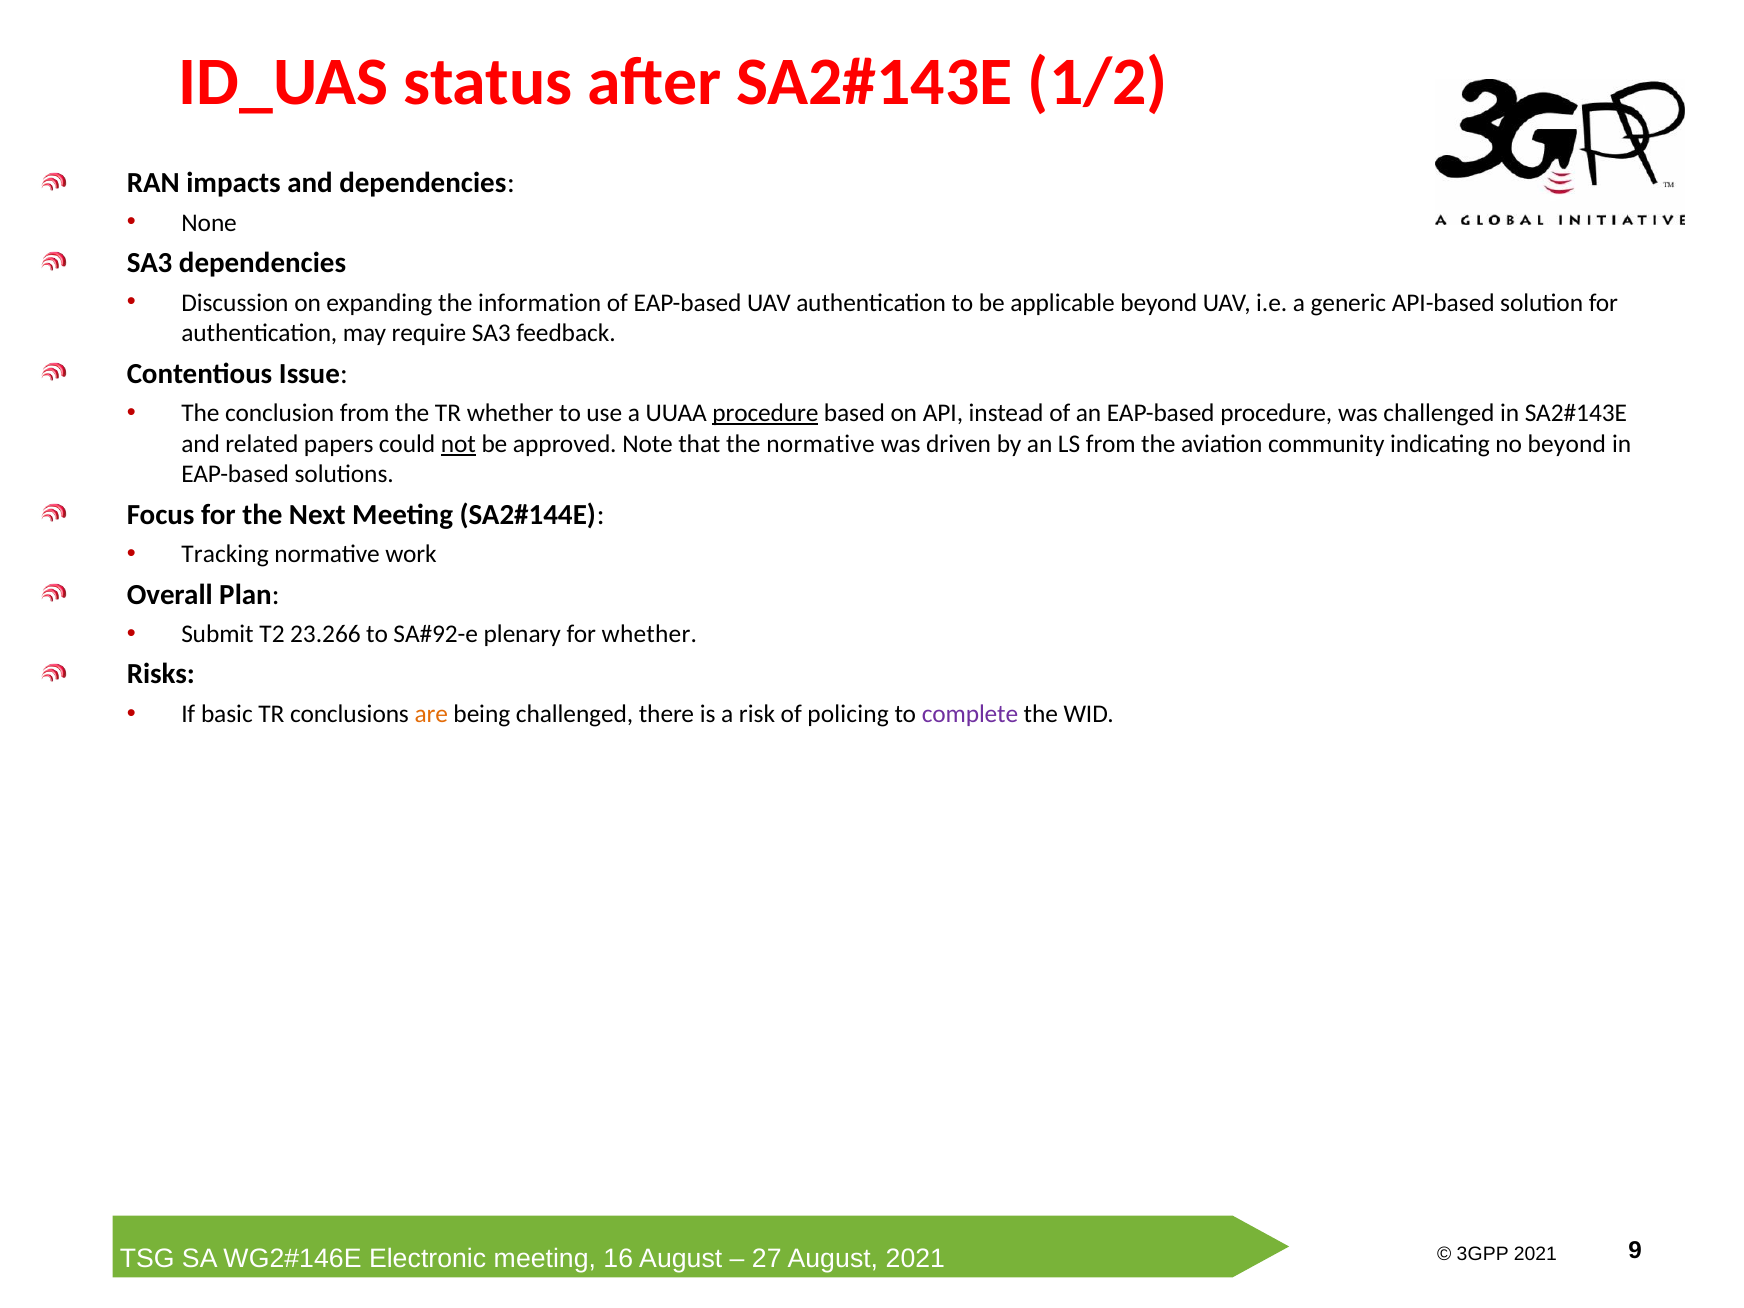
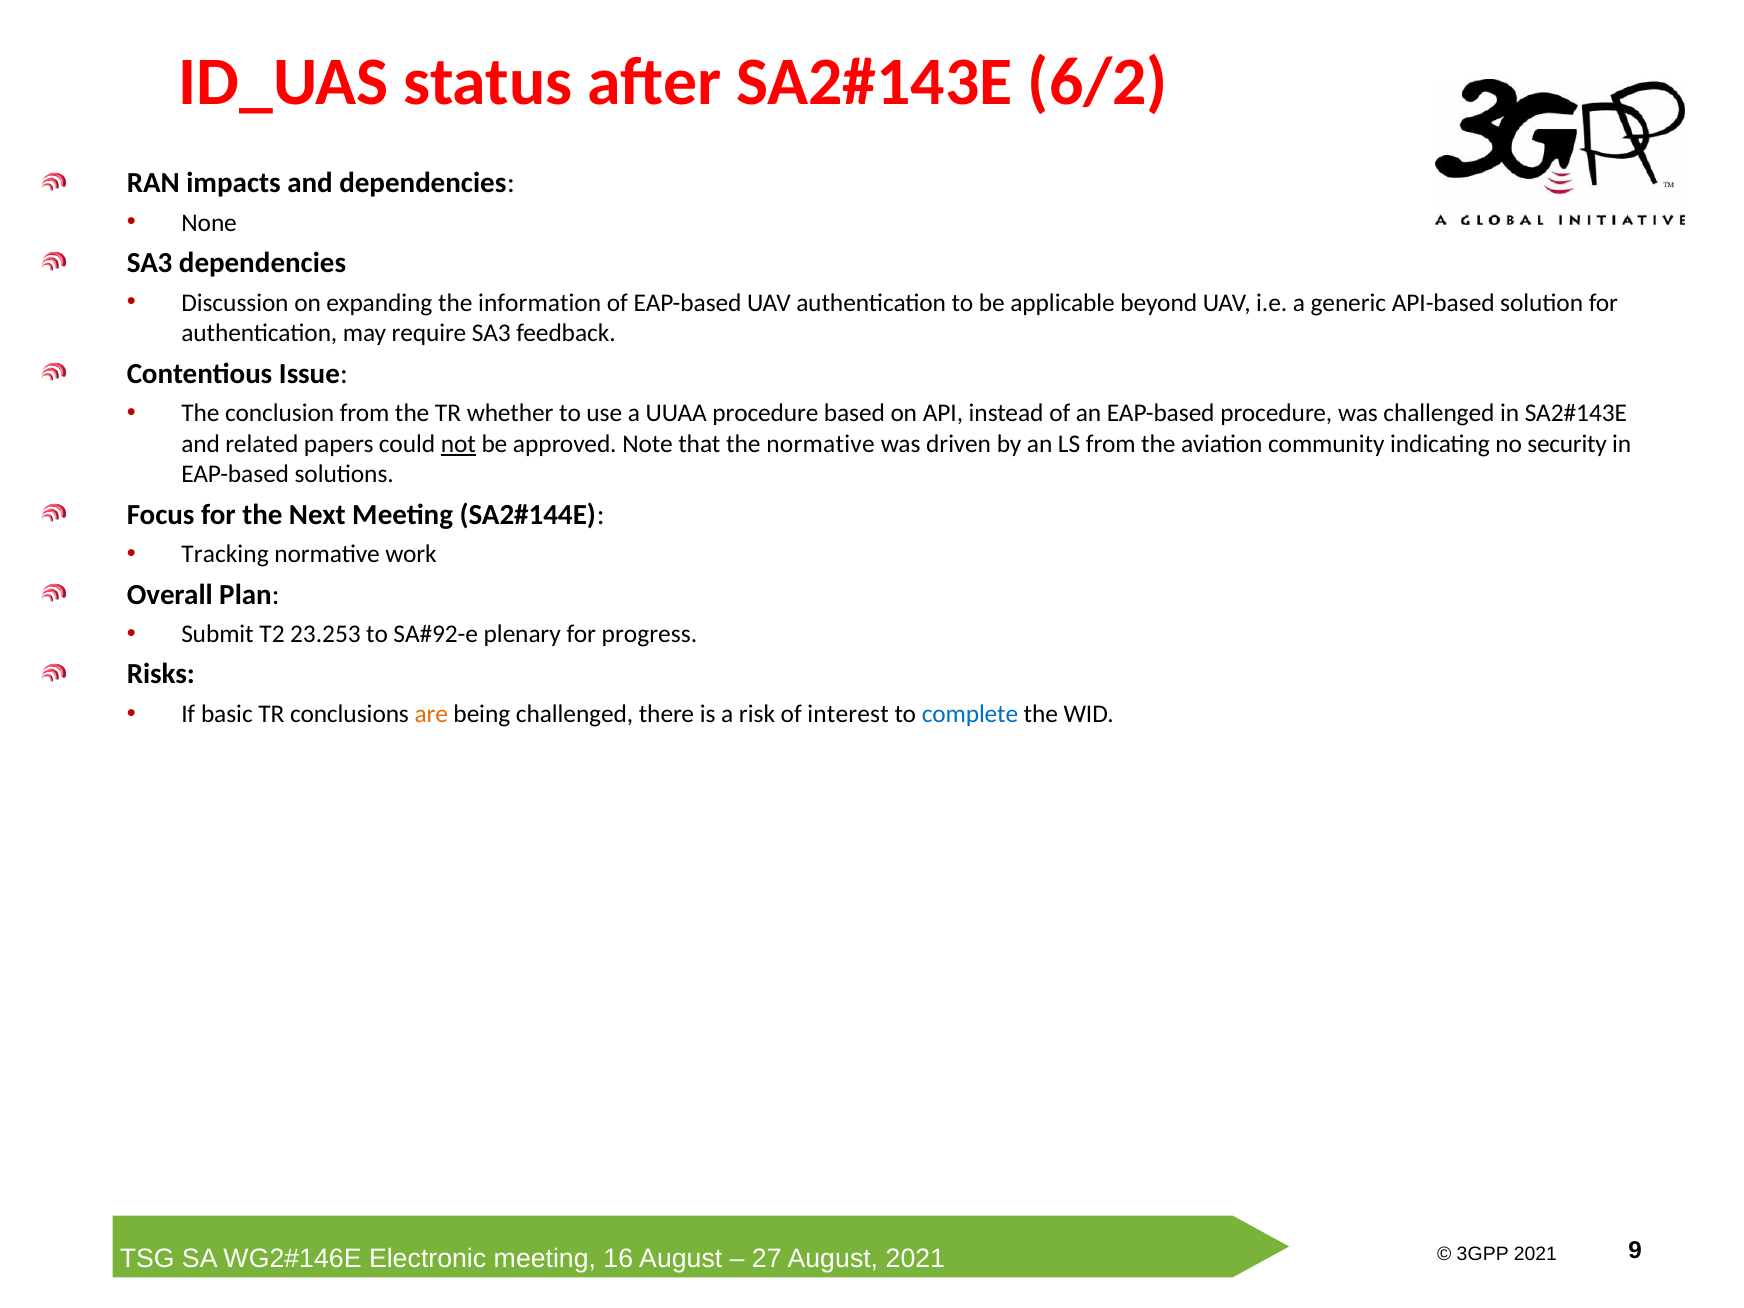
1/2: 1/2 -> 6/2 (1098, 82)
procedure underline: present -> none (765, 413)
no beyond: beyond -> security (1567, 444)
23.266: 23.266 -> 23.253 (325, 634)
for whether: whether -> progress (649, 634)
policing: policing -> interest (848, 714)
complete colour: purple -> blue (970, 714)
